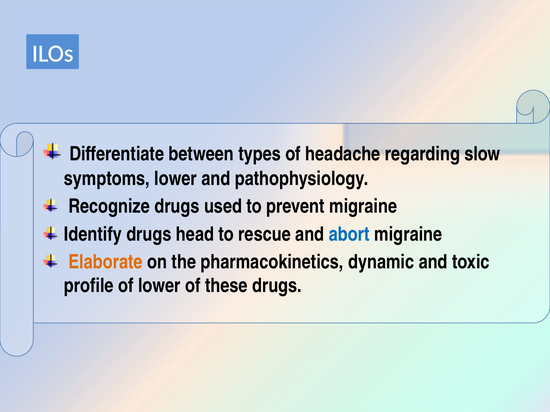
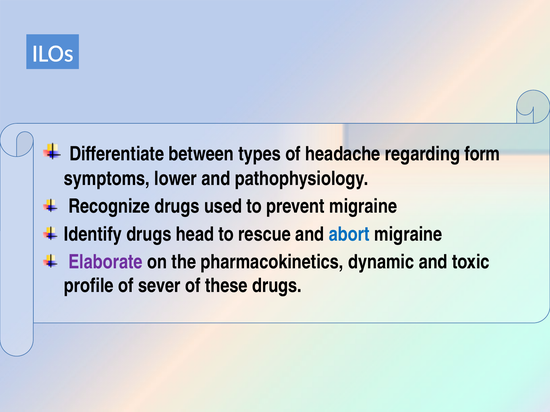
slow: slow -> form (482, 154)
Elaborate colour: orange -> purple (106, 262)
of lower: lower -> sever (159, 286)
